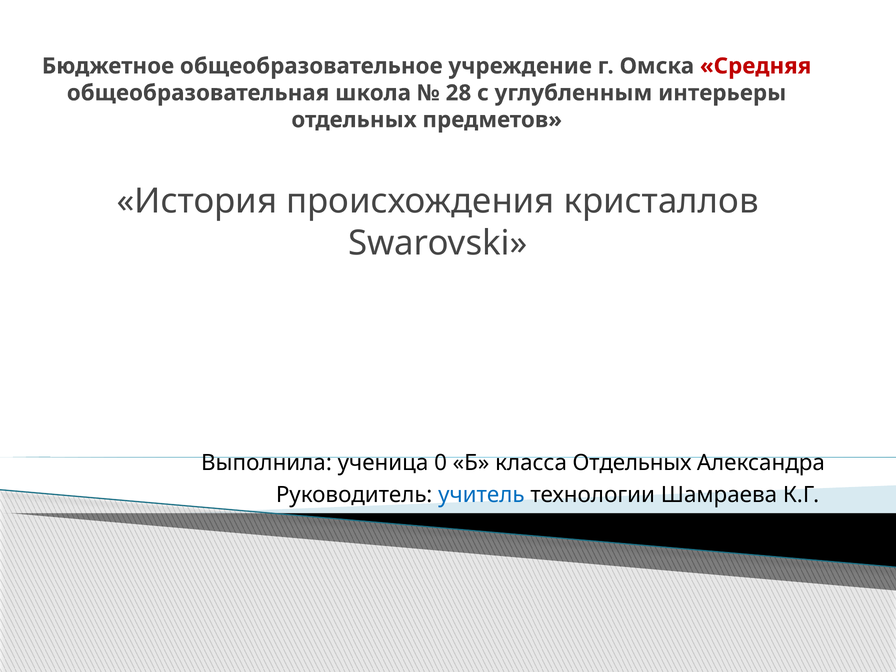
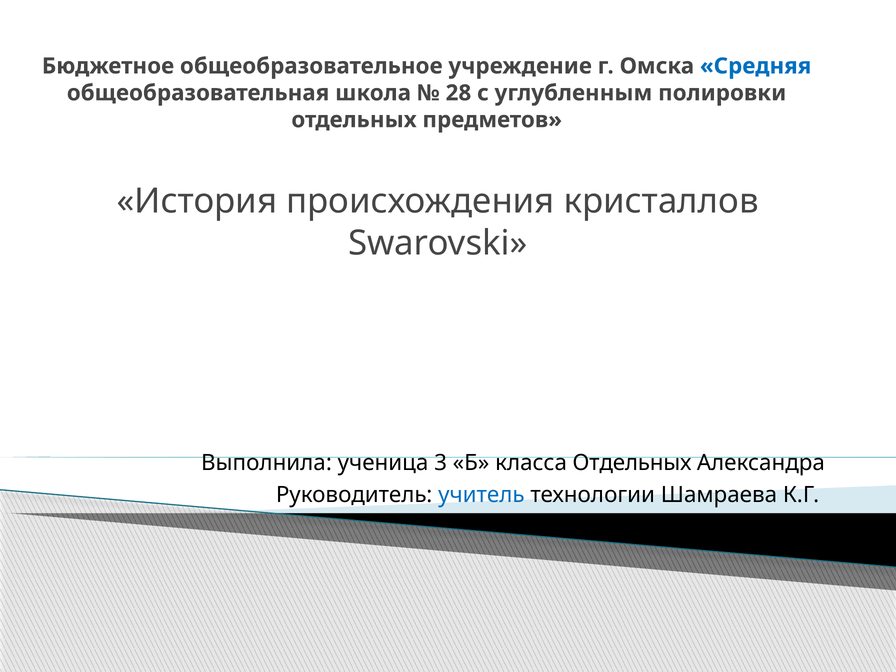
Средняя colour: red -> blue (756, 66)
интерьеры: интерьеры -> полировки (722, 93)
0: 0 -> 3 (441, 463)
